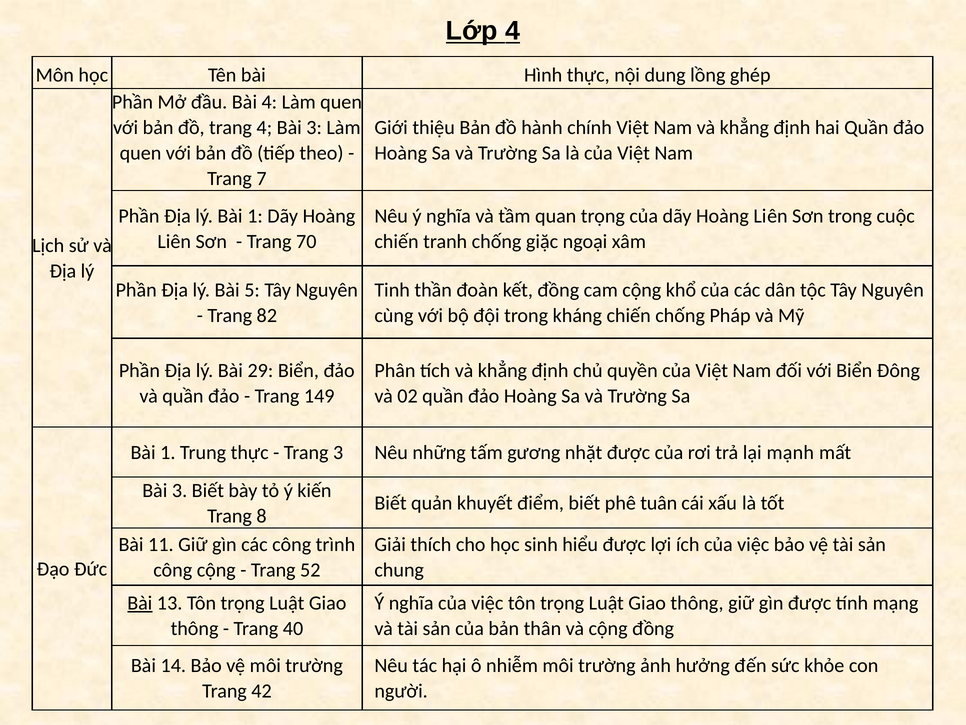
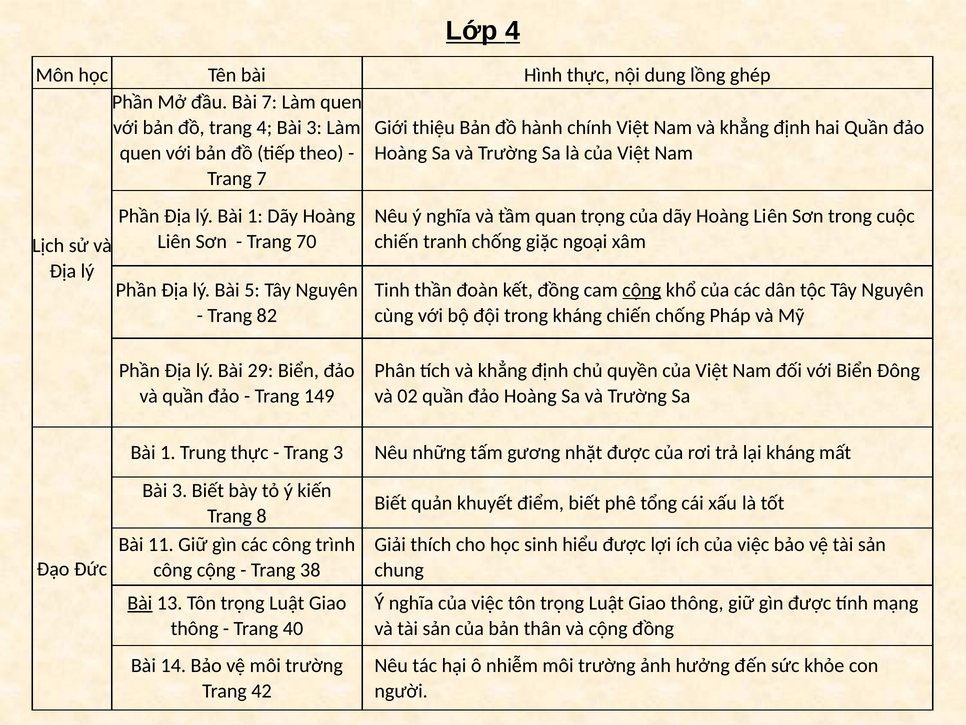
Bài 4: 4 -> 7 (269, 102)
cộng underline: none -> present (642, 290)
lại mạnh: mạnh -> kháng (790, 452)
tuân: tuân -> tổng (659, 503)
52: 52 -> 38 (310, 570)
